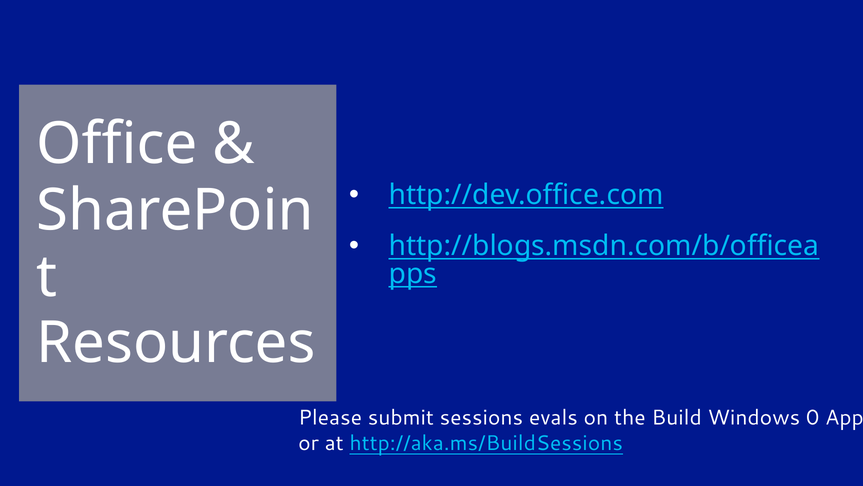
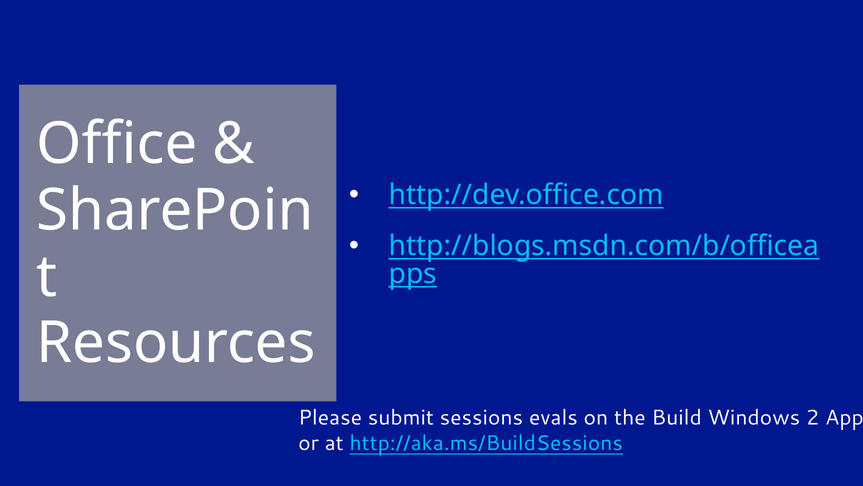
0: 0 -> 2 (813, 417)
